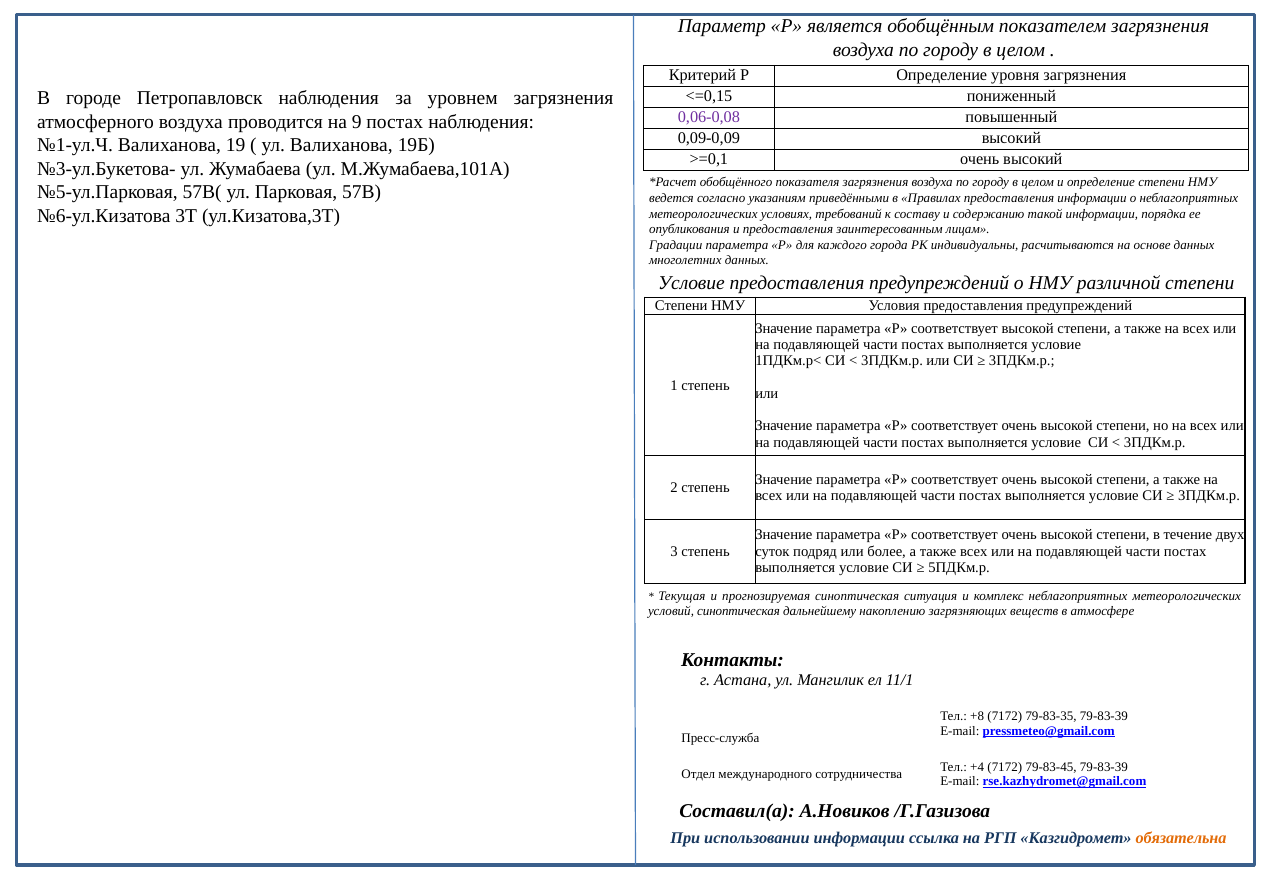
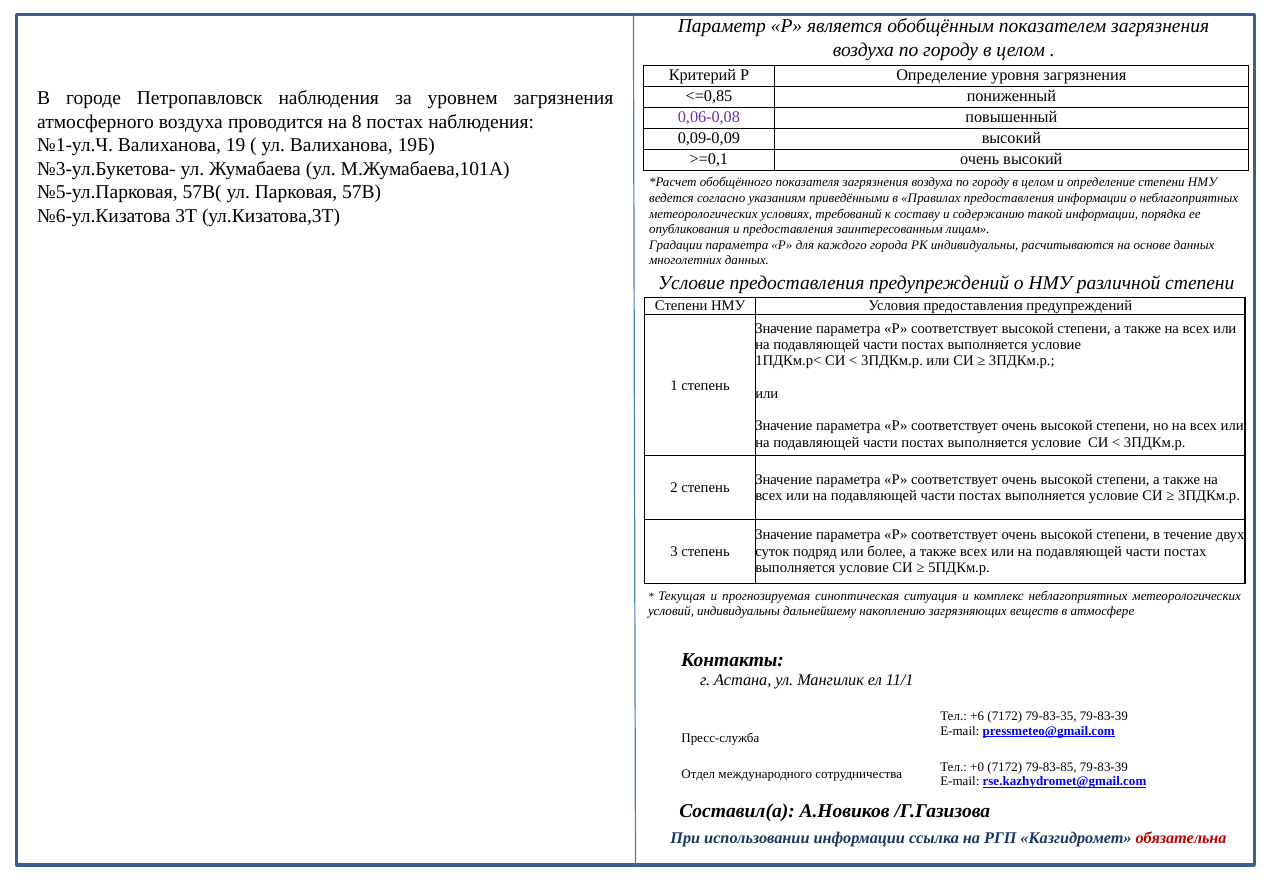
<=0,15: <=0,15 -> <=0,85 (709, 97)
9: 9 -> 8 (357, 122)
условий синоптическая: синоптическая -> индивидуальны (739, 611)
+8: +8 -> +6 (977, 716)
+4: +4 -> +0 (977, 767)
79-83-45: 79-83-45 -> 79-83-85 (1051, 767)
обязательна colour: orange -> red (1181, 838)
